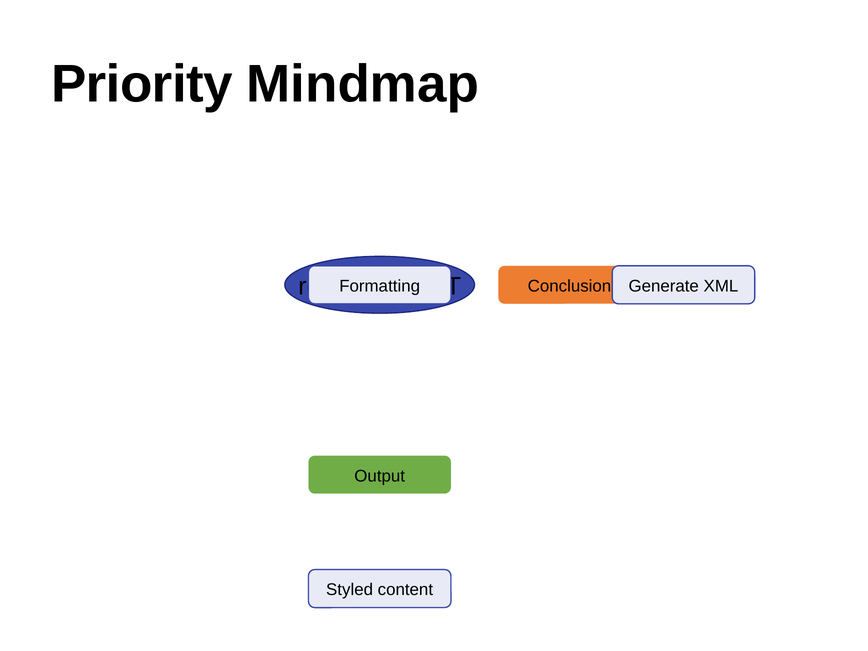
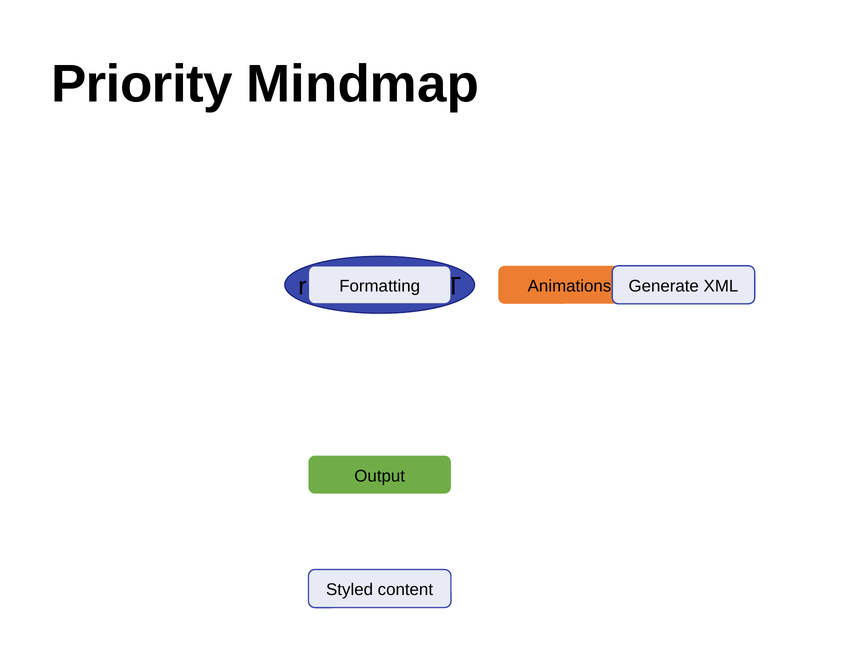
Conclusion: Conclusion -> Animations (569, 286)
